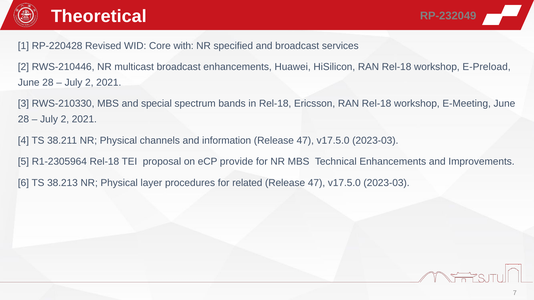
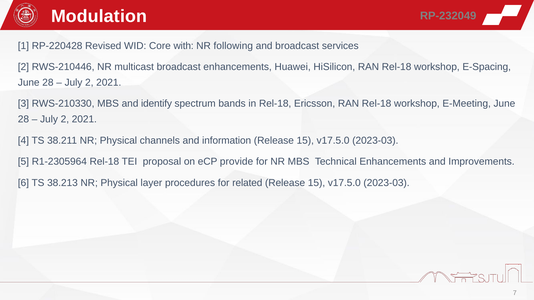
Theoretical: Theoretical -> Modulation (99, 16)
specified: specified -> following (233, 46)
E-Preload: E-Preload -> E-Spacing (487, 67)
special: special -> identify (157, 104)
47: 47 -> 15 (305, 141)
47: 47 -> 15 (317, 183)
